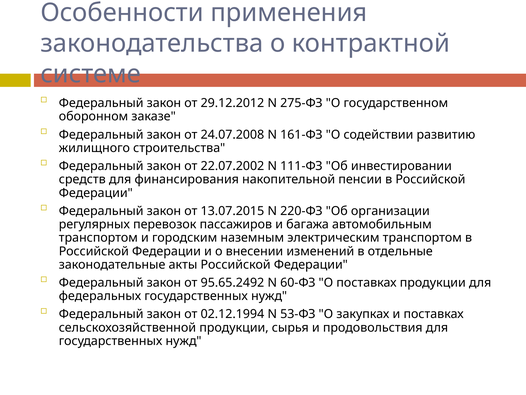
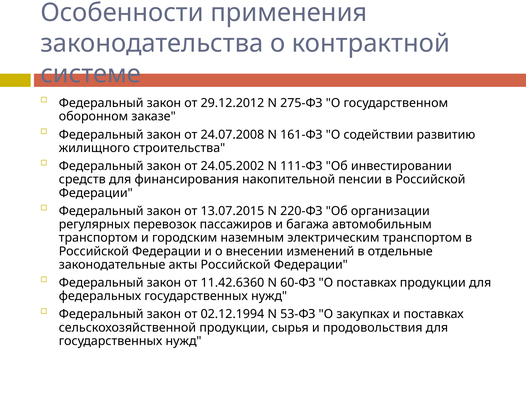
22.07.2002: 22.07.2002 -> 24.05.2002 (232, 166)
95.65.2492: 95.65.2492 -> 11.42.6360 (232, 282)
